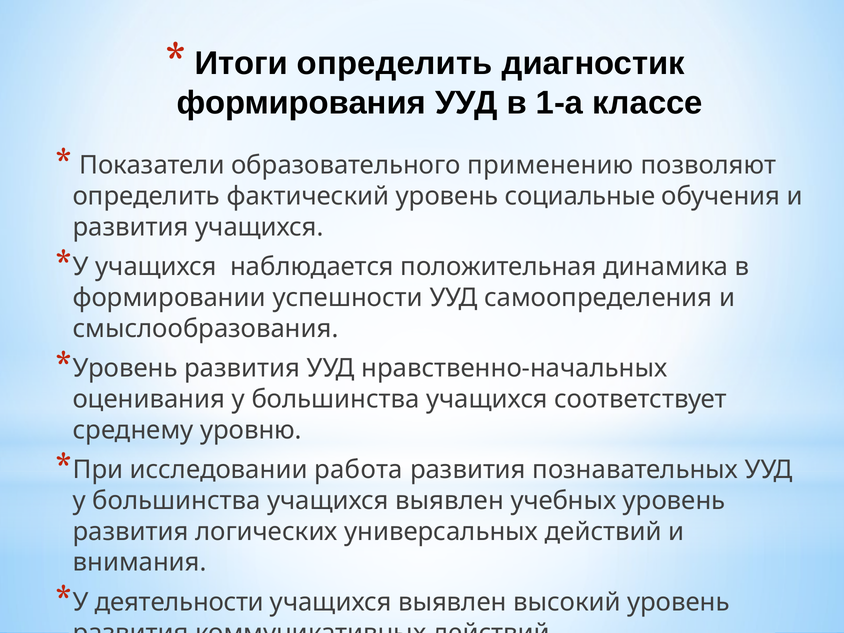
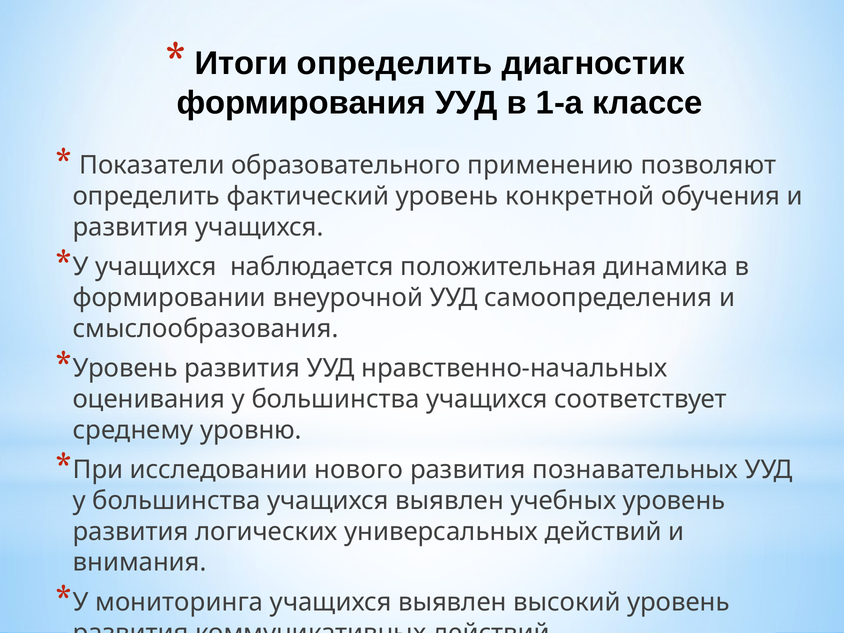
социальные: социальные -> конкретной (580, 196)
успешности: успешности -> внеурочной (348, 298)
работа: работа -> нового (359, 470)
деятельности: деятельности -> мониторинга (179, 602)
